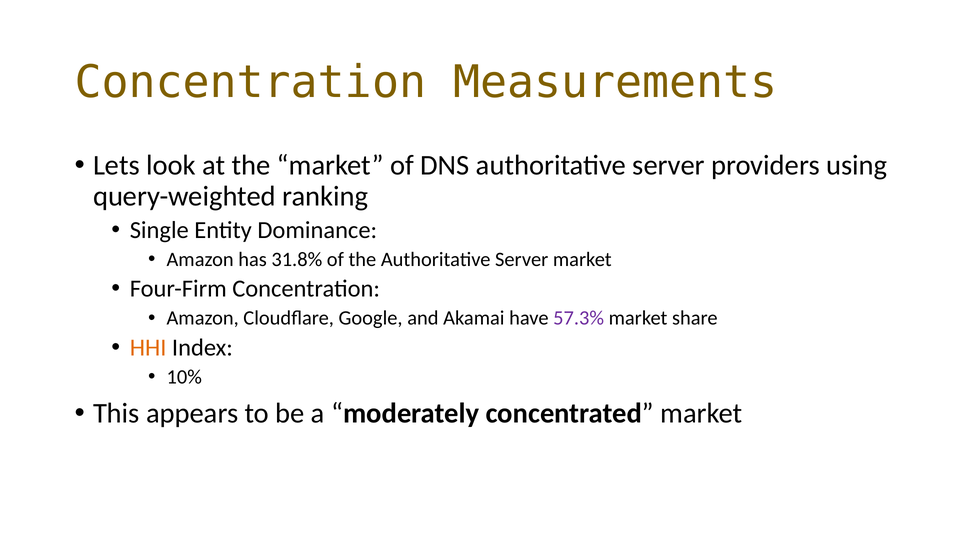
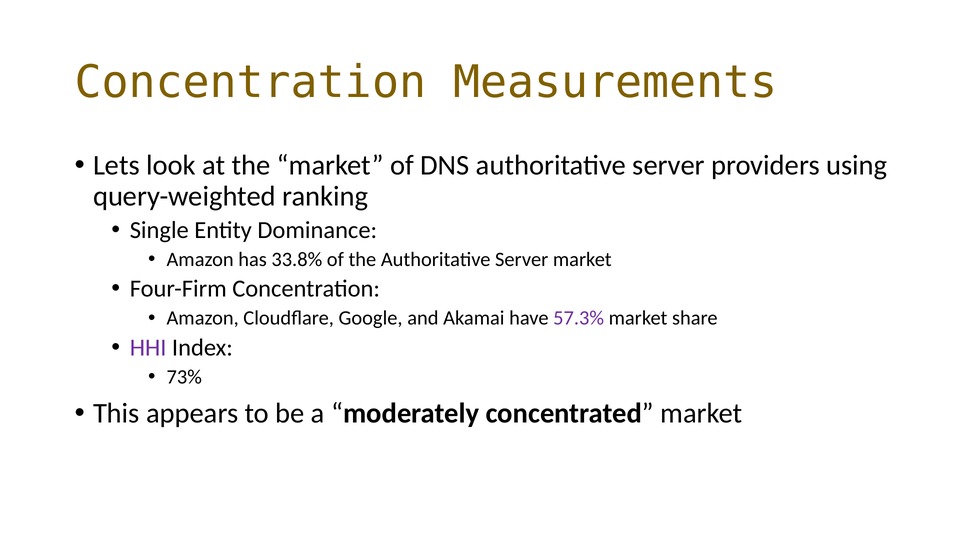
31.8%: 31.8% -> 33.8% (297, 260)
HHI colour: orange -> purple (148, 348)
10%: 10% -> 73% (184, 377)
